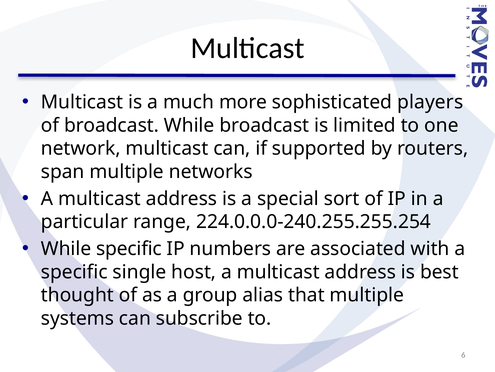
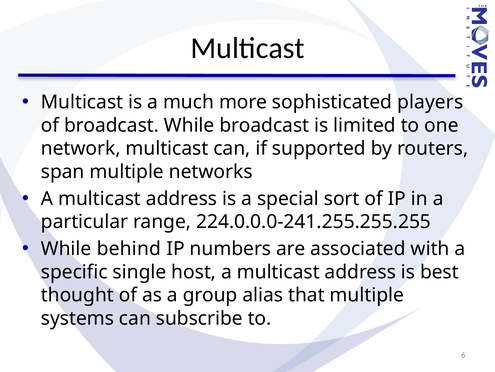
224.0.0.0-240.255.255.254: 224.0.0.0-240.255.255.254 -> 224.0.0.0-241.255.255.255 (314, 221)
While specific: specific -> behind (129, 248)
